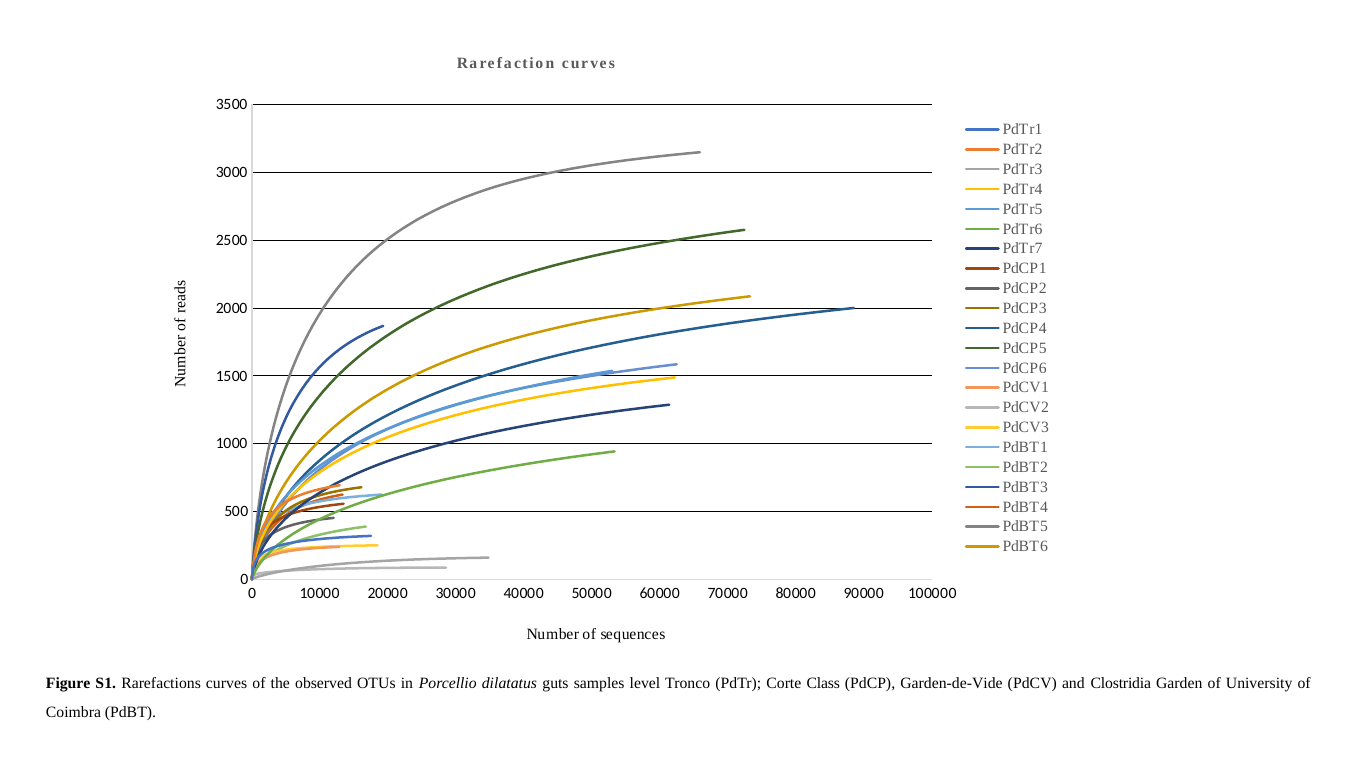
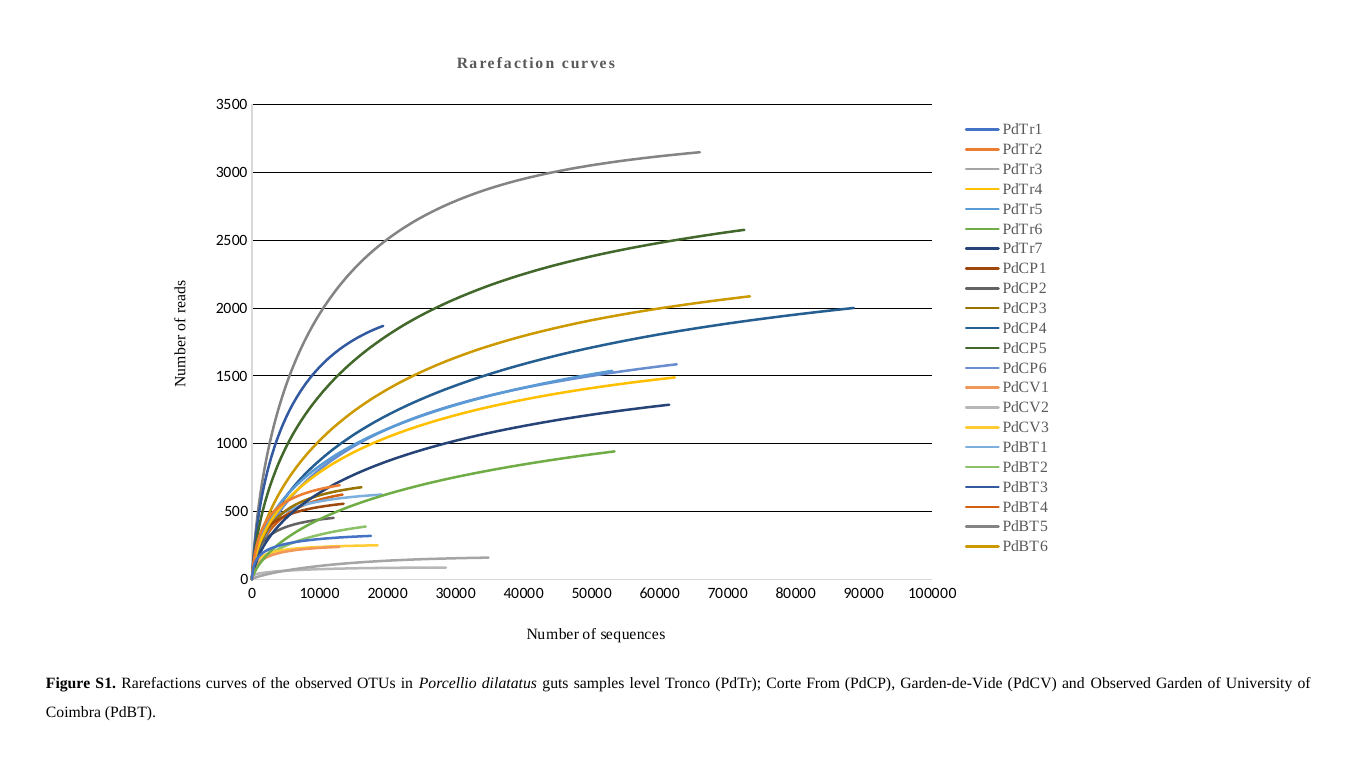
Class: Class -> From (823, 683)
and Clostridia: Clostridia -> Observed (1121, 683)
